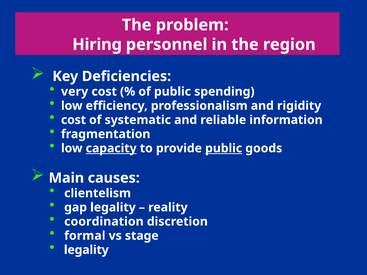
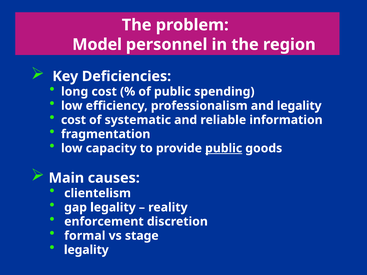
Hiring: Hiring -> Model (97, 45)
very: very -> long (75, 92)
and rigidity: rigidity -> legality (299, 106)
capacity underline: present -> none (111, 148)
coordination: coordination -> enforcement (104, 222)
